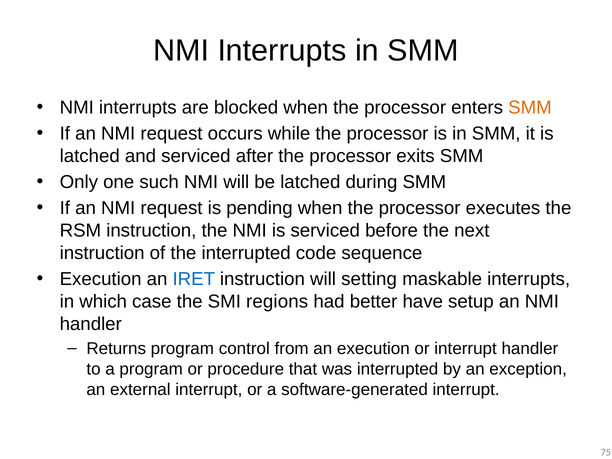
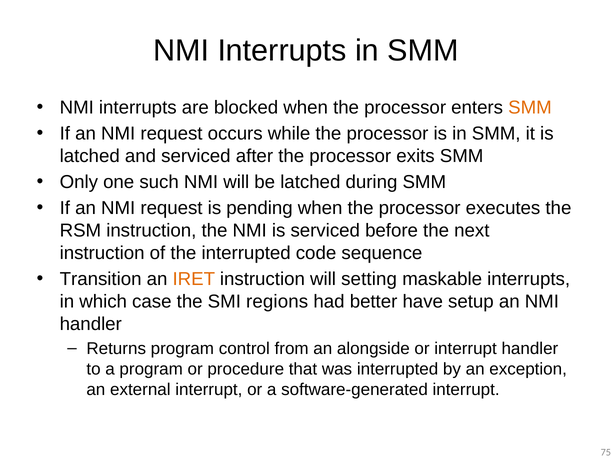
Execution: Execution -> Transition (101, 279)
IRET colour: blue -> orange (194, 279)
an execution: execution -> alongside (373, 349)
